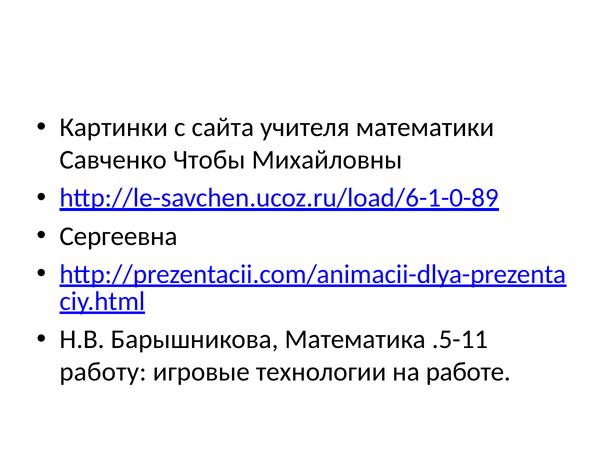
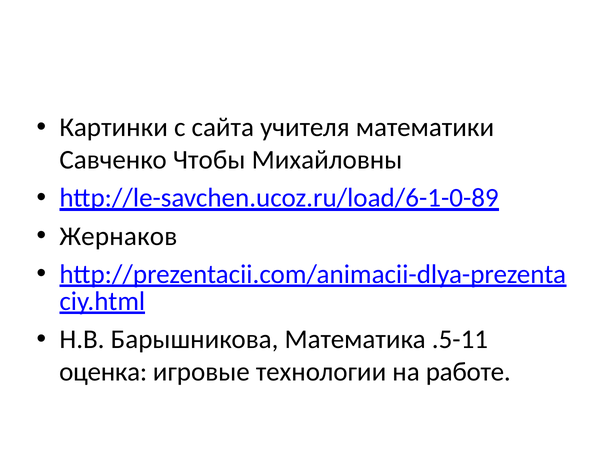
Сергеевна: Сергеевна -> Жернаков (118, 237)
работу: работу -> оценка (103, 373)
